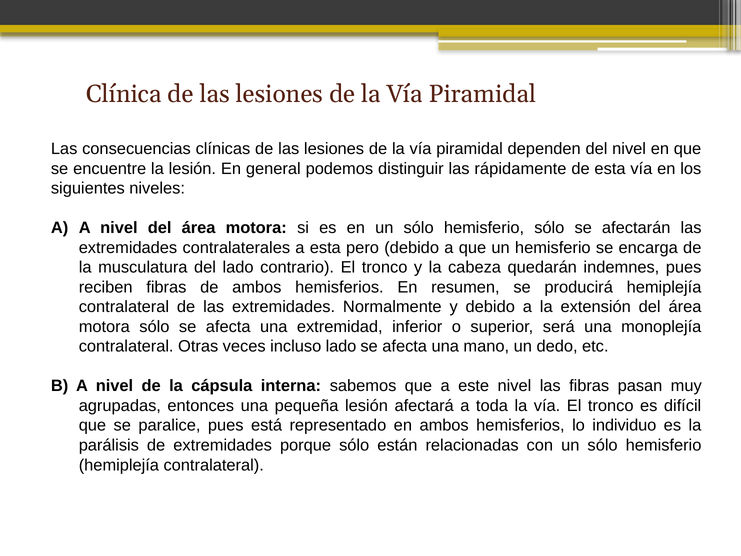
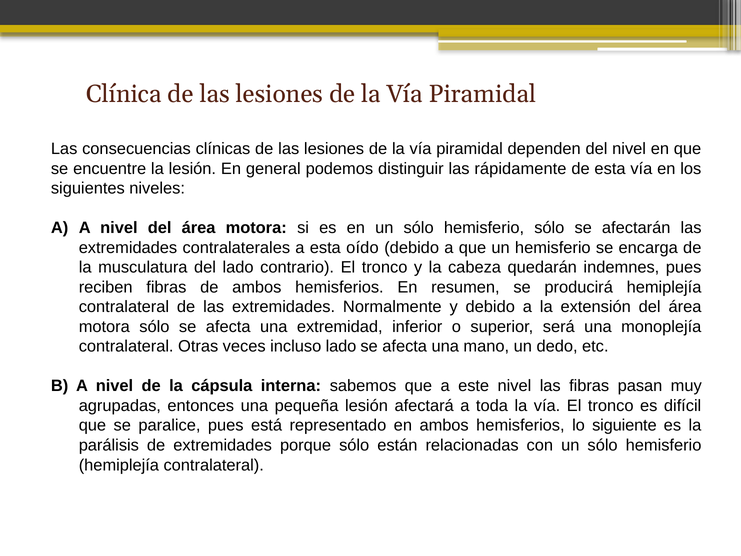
pero: pero -> oído (362, 248)
individuo: individuo -> siguiente (624, 425)
